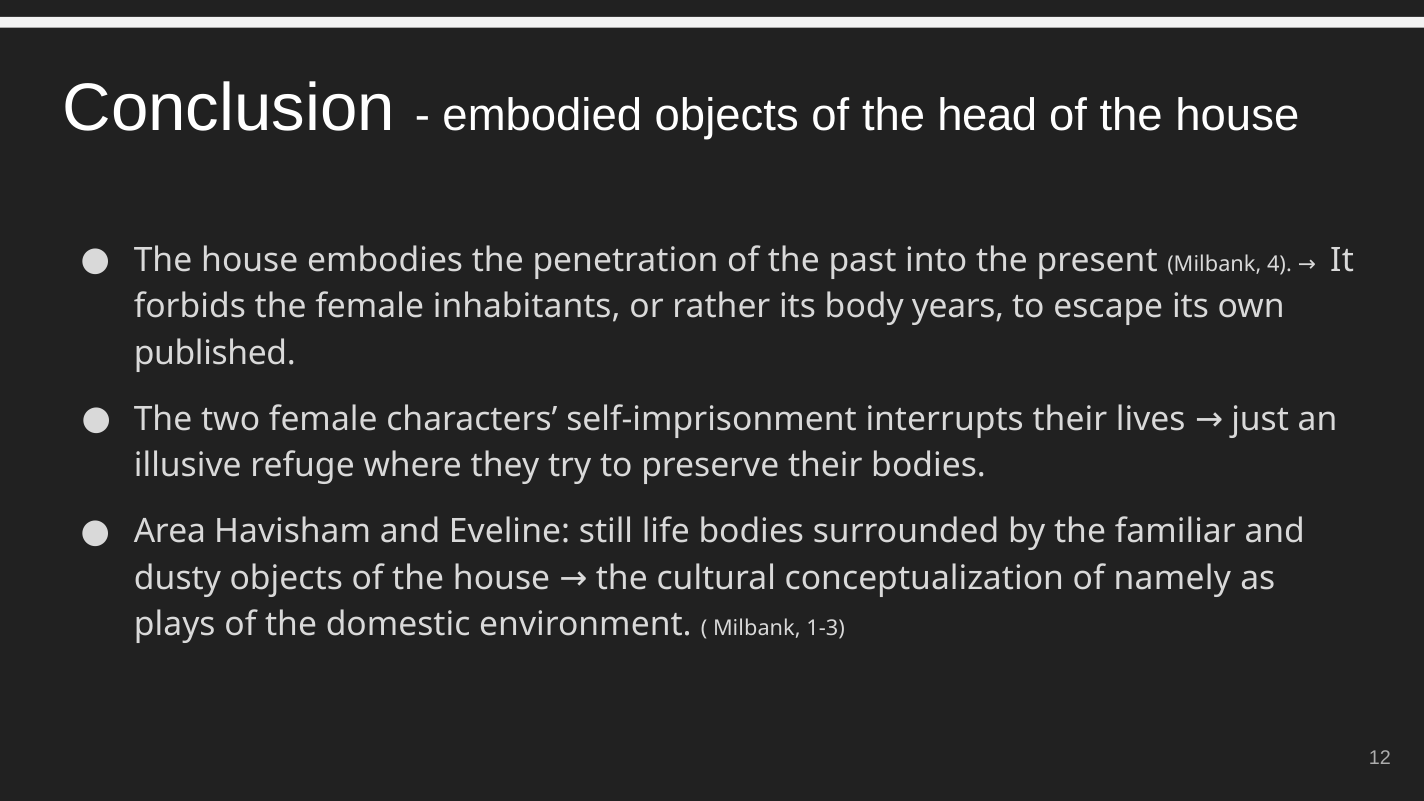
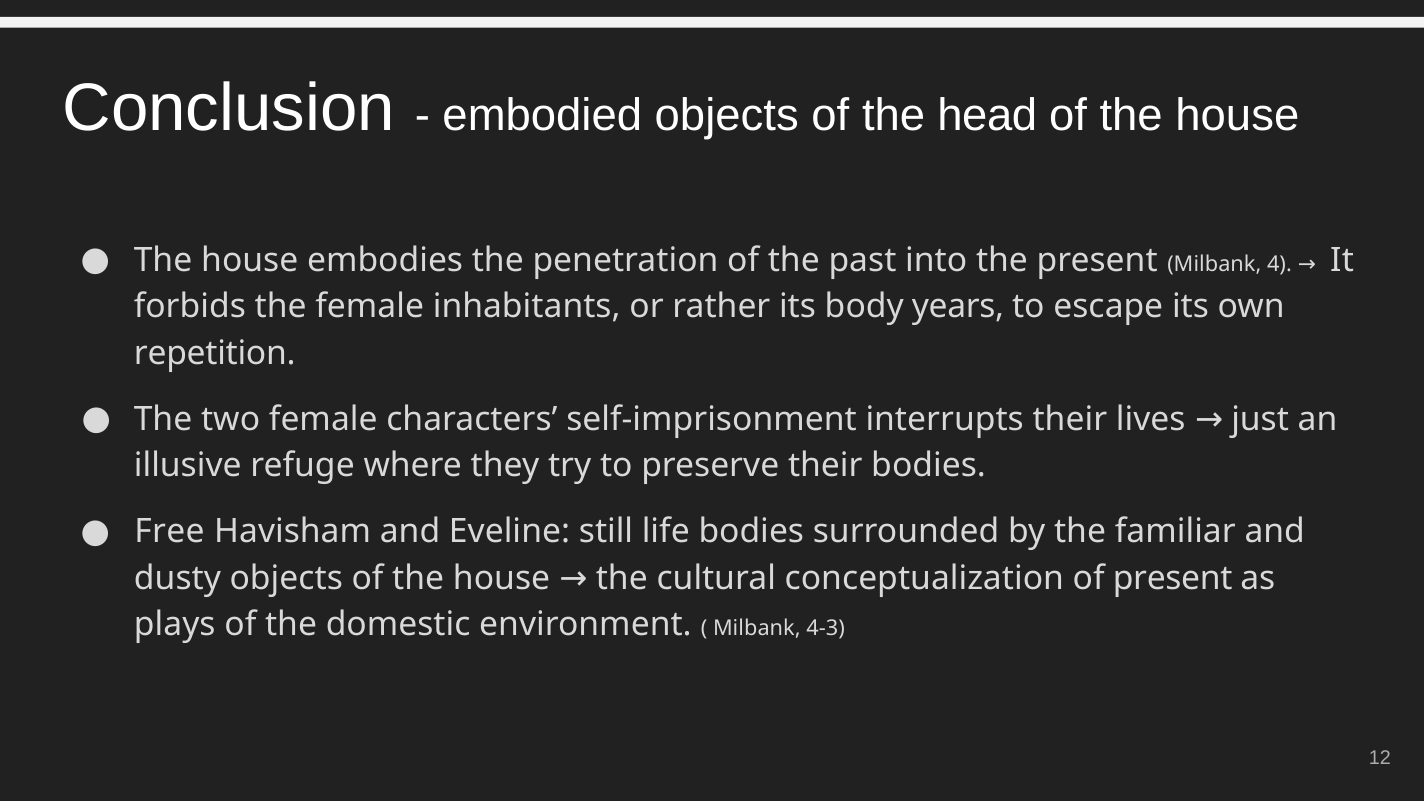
published: published -> repetition (215, 353)
Area: Area -> Free (170, 532)
of namely: namely -> present (1173, 578)
1-3: 1-3 -> 4-3 (826, 628)
